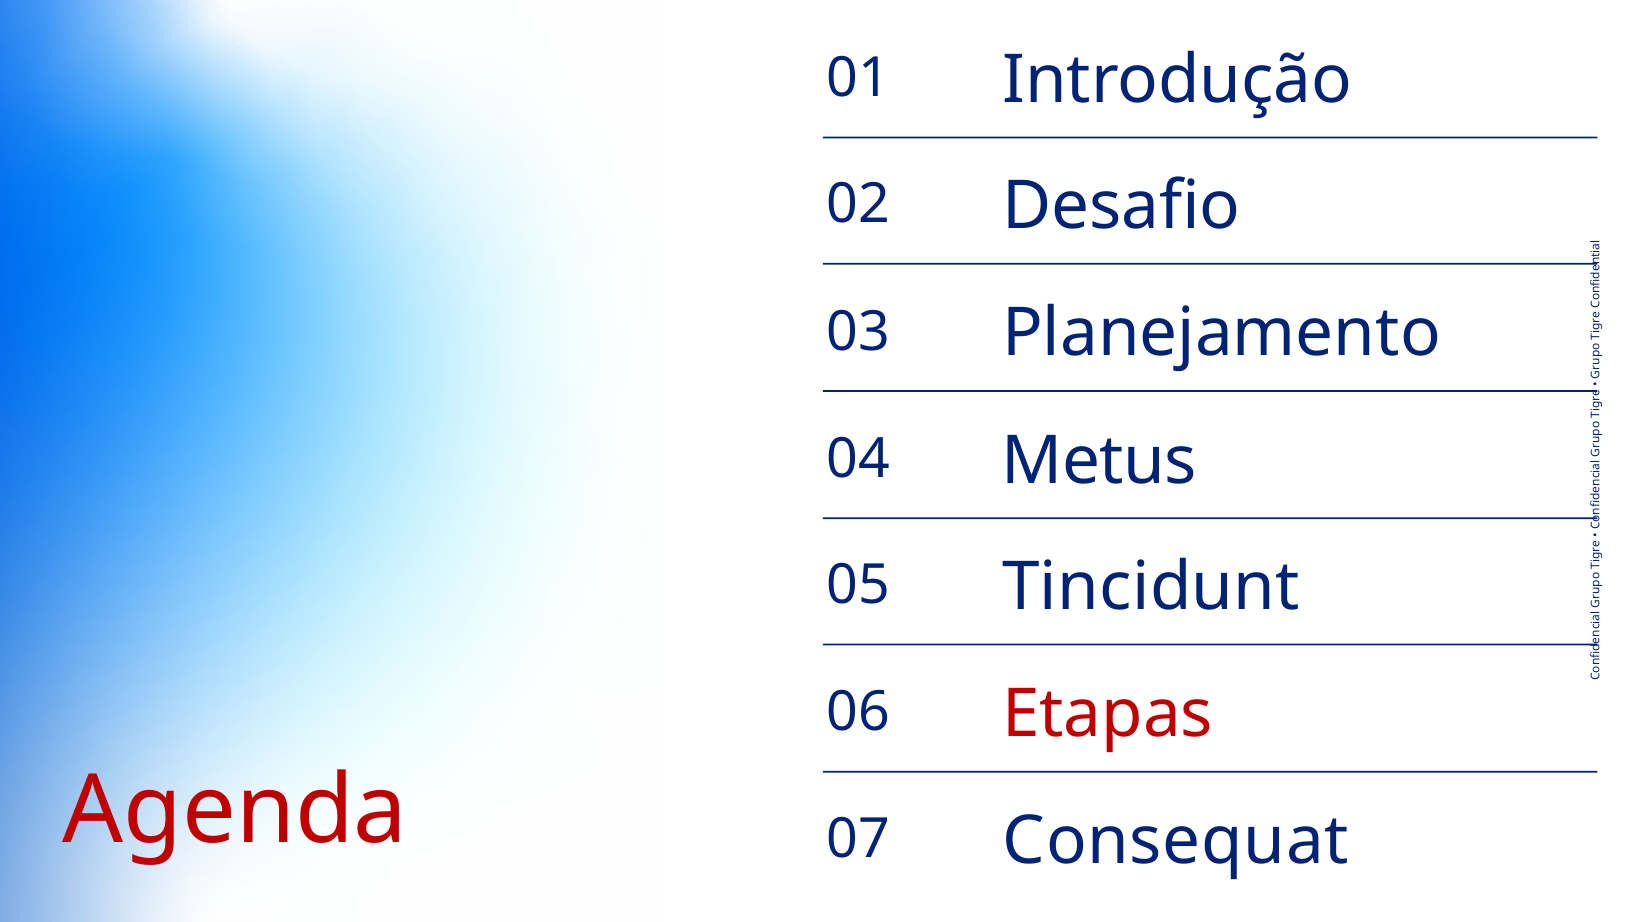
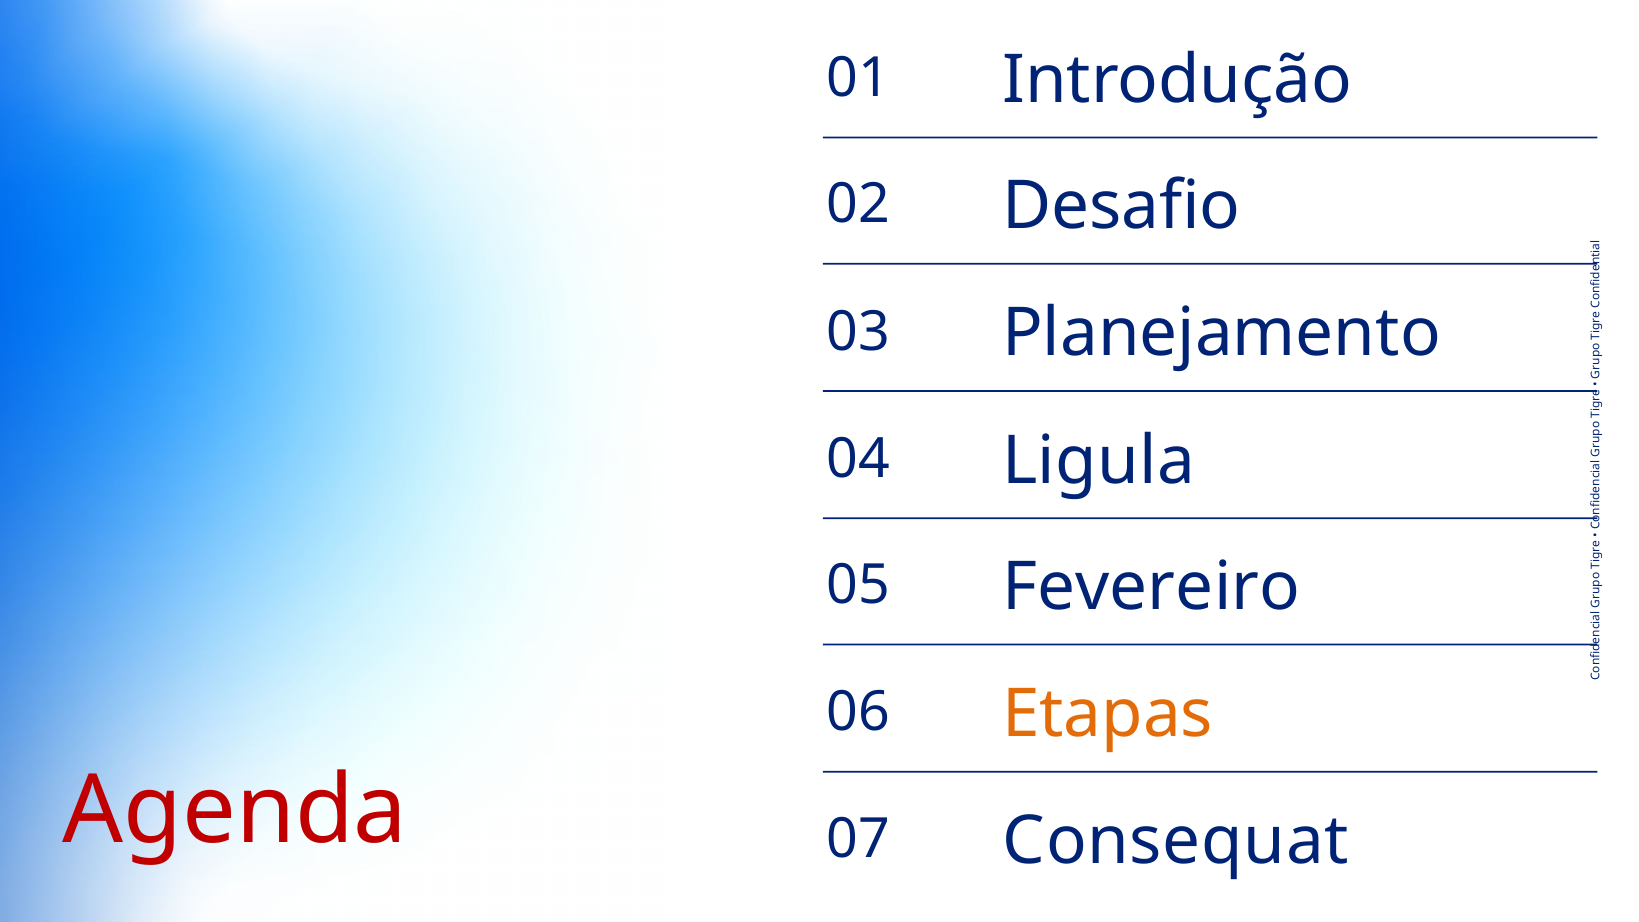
Metus: Metus -> Ligula (1099, 461)
Tincidunt: Tincidunt -> Fevereiro (1151, 587)
Etapas colour: red -> orange (1108, 714)
